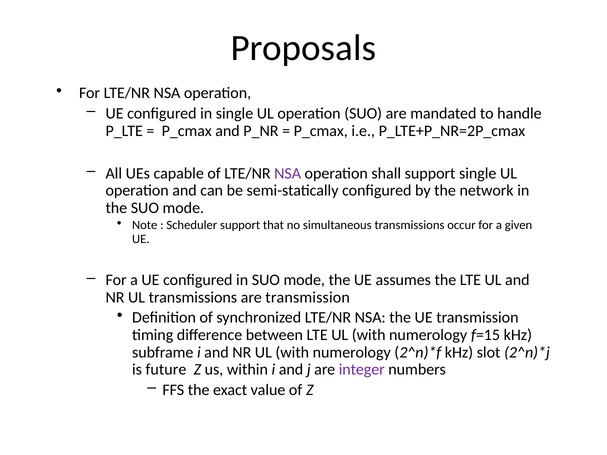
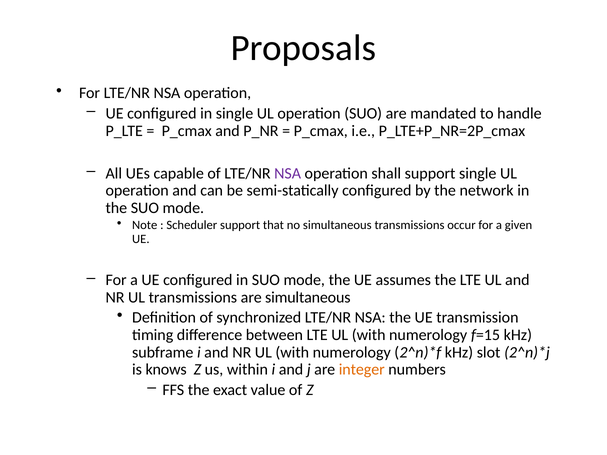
are transmission: transmission -> simultaneous (308, 298)
future: future -> knows (166, 370)
integer colour: purple -> orange (362, 370)
